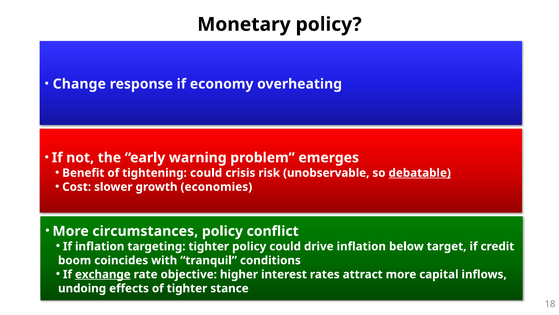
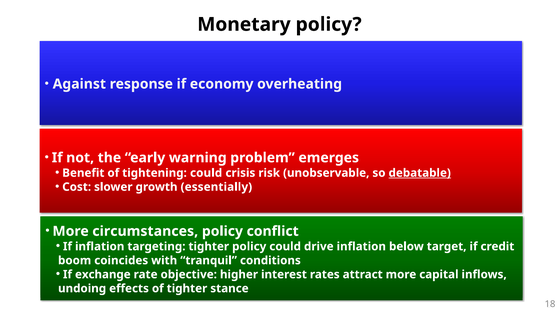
Change: Change -> Against (79, 84)
economies: economies -> essentially (216, 187)
exchange underline: present -> none (103, 274)
